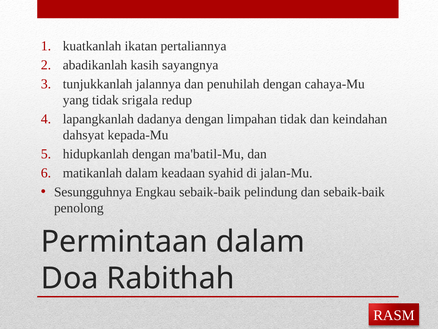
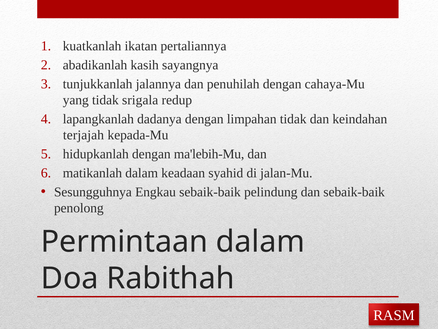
dahsyat: dahsyat -> terjajah (83, 135)
ma'batil-Mu: ma'batil-Mu -> ma'lebih-Mu (209, 154)
